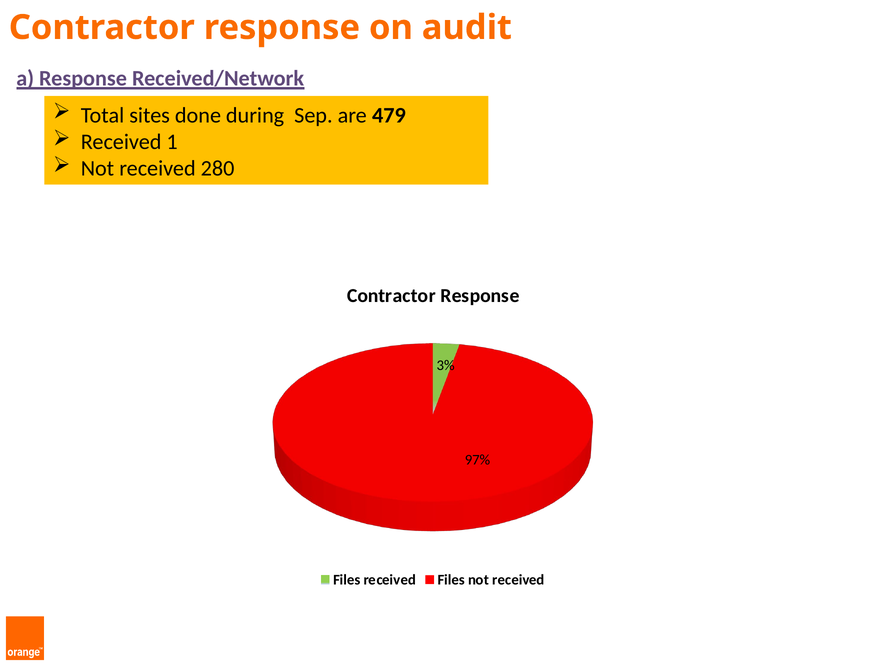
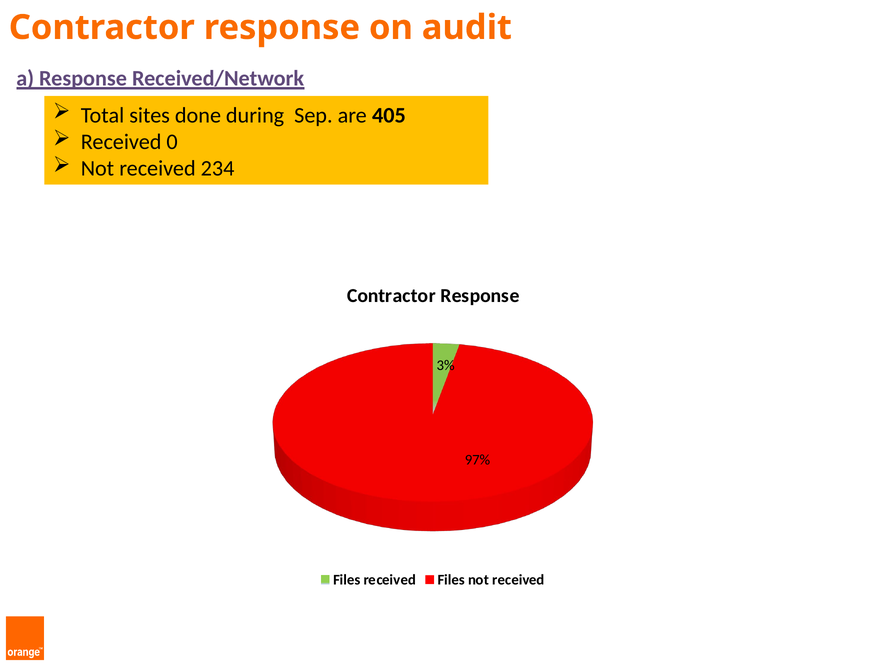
479: 479 -> 405 (389, 115)
1: 1 -> 0 (172, 142)
280: 280 -> 234 (218, 168)
